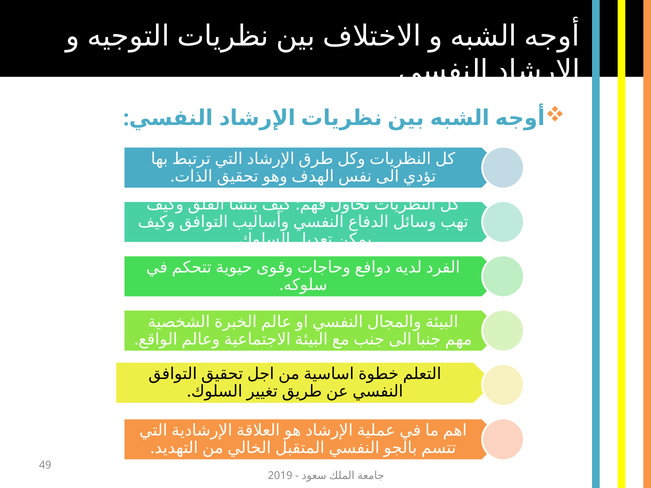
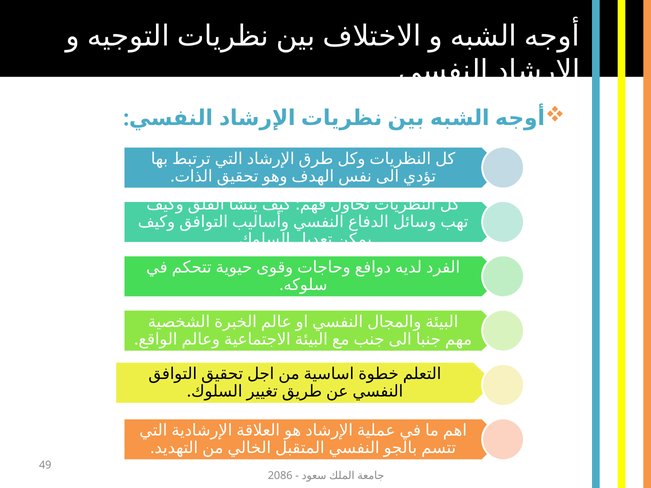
2019: 2019 -> 2086 (280, 476)
